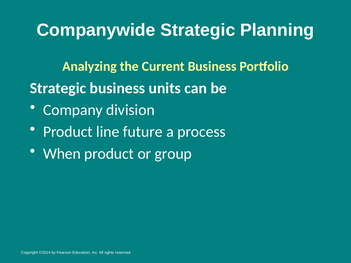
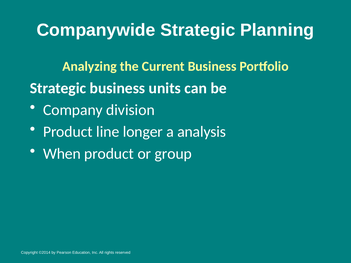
future: future -> longer (143, 132)
process: process -> analysis (202, 132)
